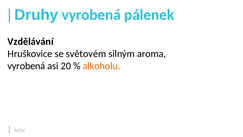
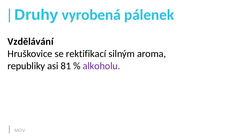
světovém: světovém -> rektifikací (86, 54)
vyrobená: vyrobená -> republiky (26, 66)
20: 20 -> 81 (66, 66)
alkoholu colour: orange -> purple (102, 66)
